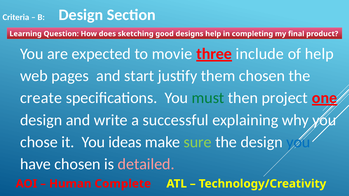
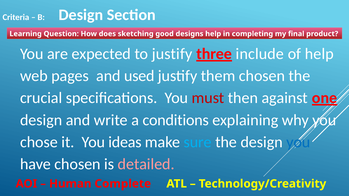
to movie: movie -> justify (172, 54)
start: start -> used (139, 76)
create: create -> crucial (41, 98)
must colour: green -> red (208, 98)
project: project -> against (285, 98)
successful: successful -> conditions (176, 120)
sure colour: light green -> light blue (198, 142)
